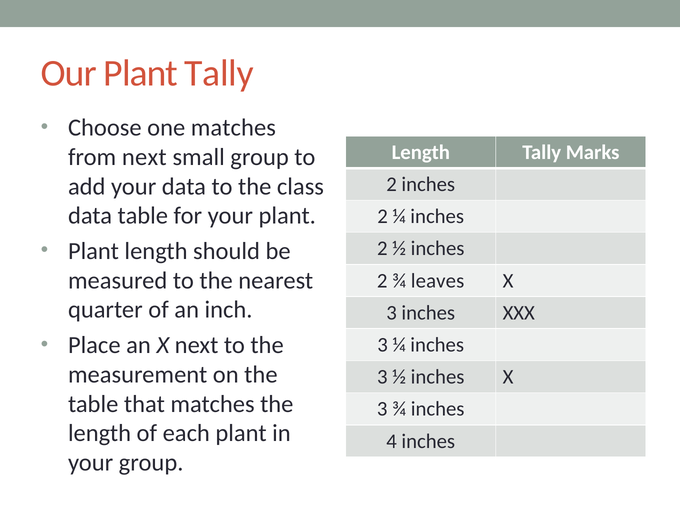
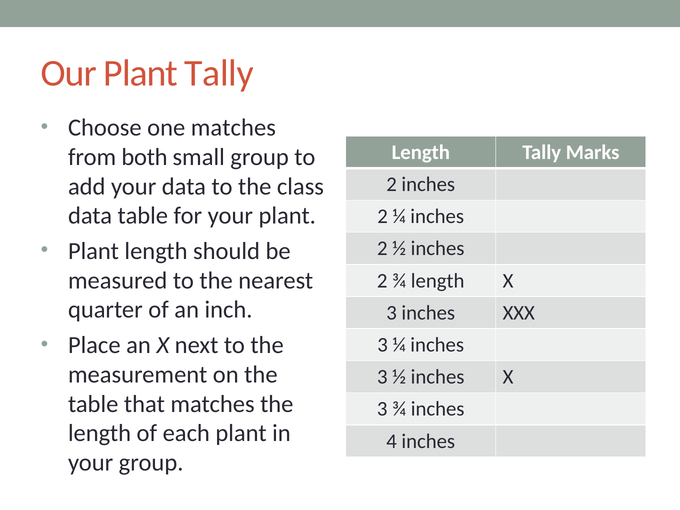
from next: next -> both (145, 157)
¾ leaves: leaves -> length (438, 281)
